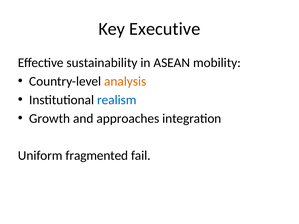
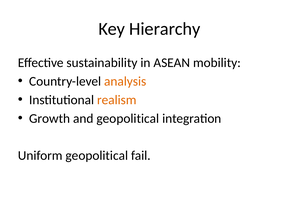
Executive: Executive -> Hierarchy (165, 29)
realism colour: blue -> orange (117, 100)
and approaches: approaches -> geopolitical (128, 119)
Uniform fragmented: fragmented -> geopolitical (97, 156)
